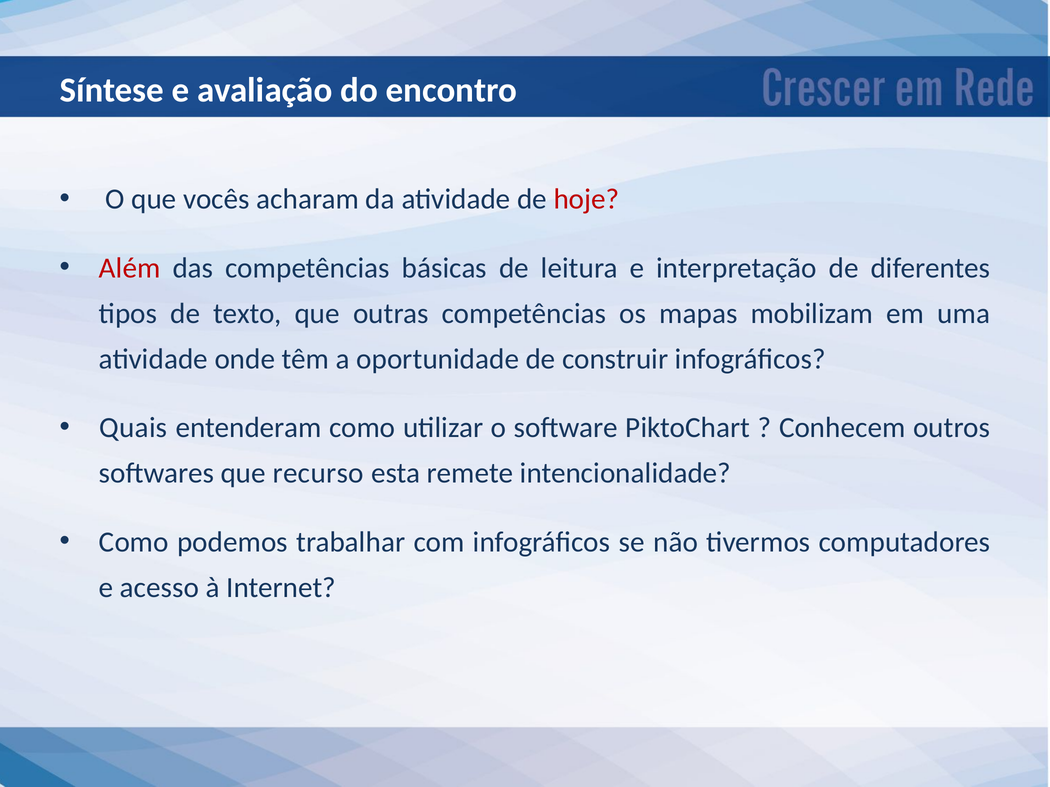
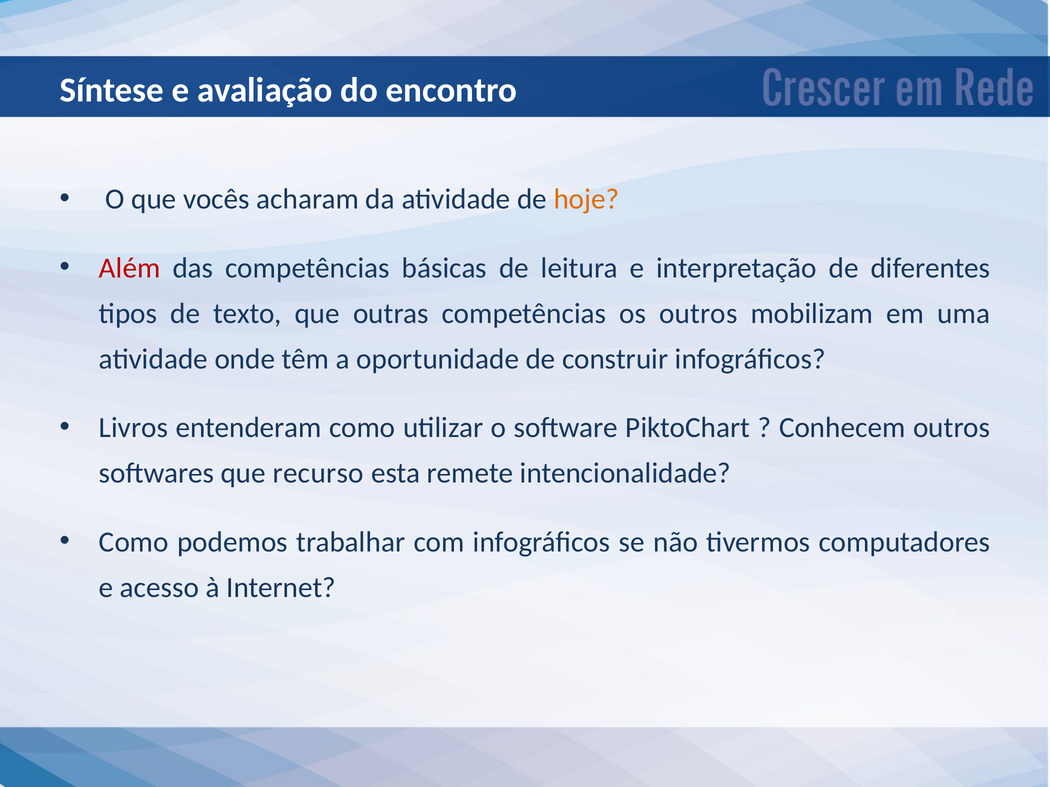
hoje colour: red -> orange (586, 199)
os mapas: mapas -> outros (698, 314)
Quais: Quais -> Livros (133, 428)
